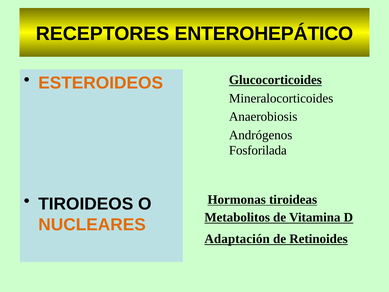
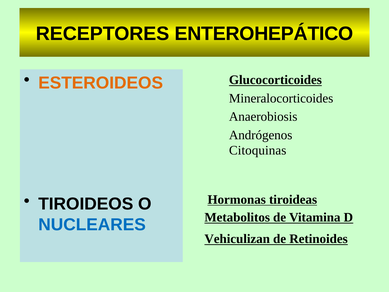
Fosforilada: Fosforilada -> Citoquinas (258, 150)
NUCLEARES colour: orange -> blue (92, 225)
Adaptación: Adaptación -> Vehiculizan (237, 239)
